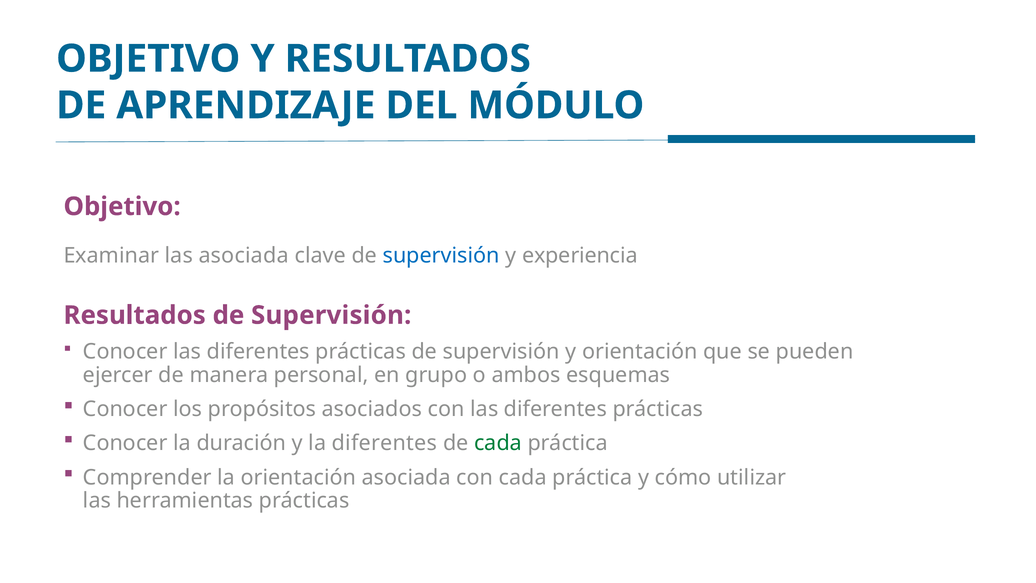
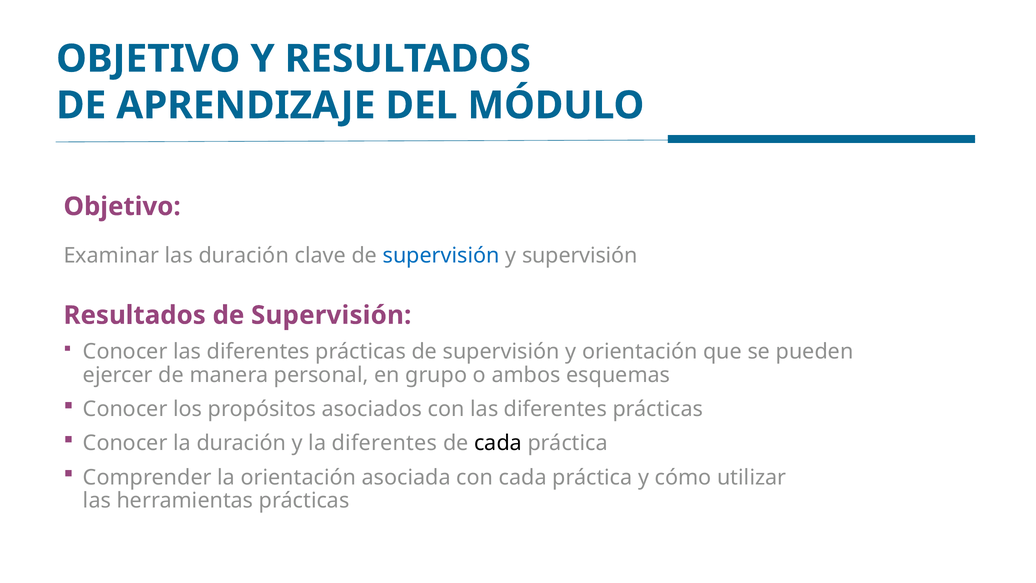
las asociada: asociada -> duración (244, 255)
y experiencia: experiencia -> supervisión (580, 255)
cada colour: green -> black (498, 443)
